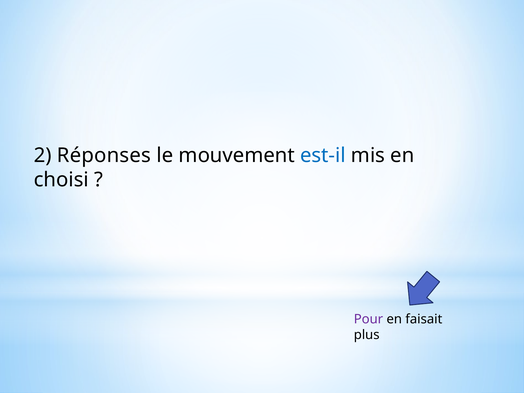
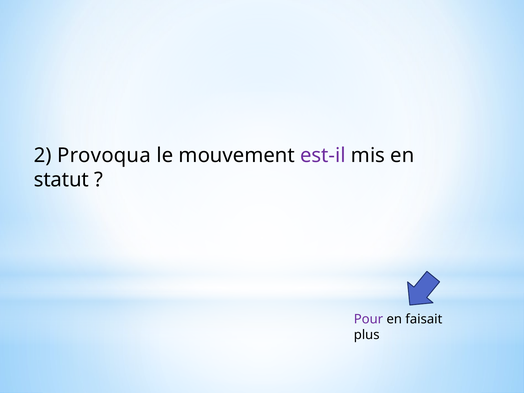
Réponses: Réponses -> Provoqua (104, 155)
est-il colour: blue -> purple (323, 155)
choisi: choisi -> statut (61, 180)
